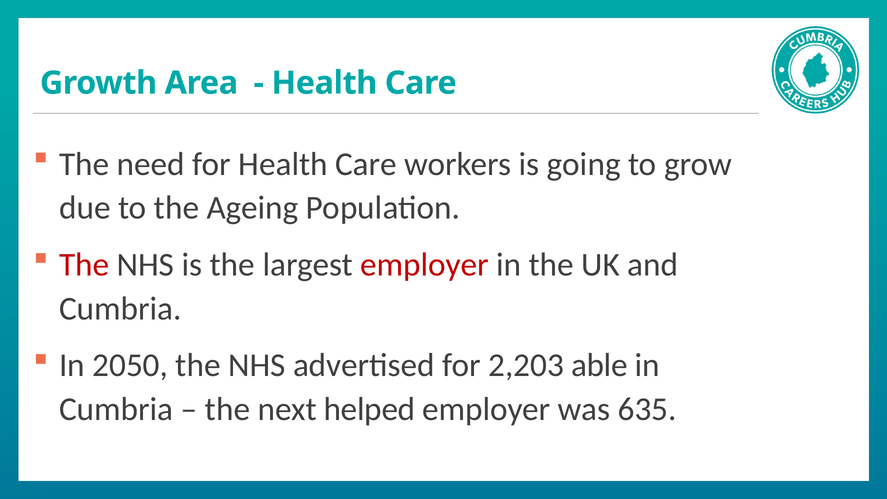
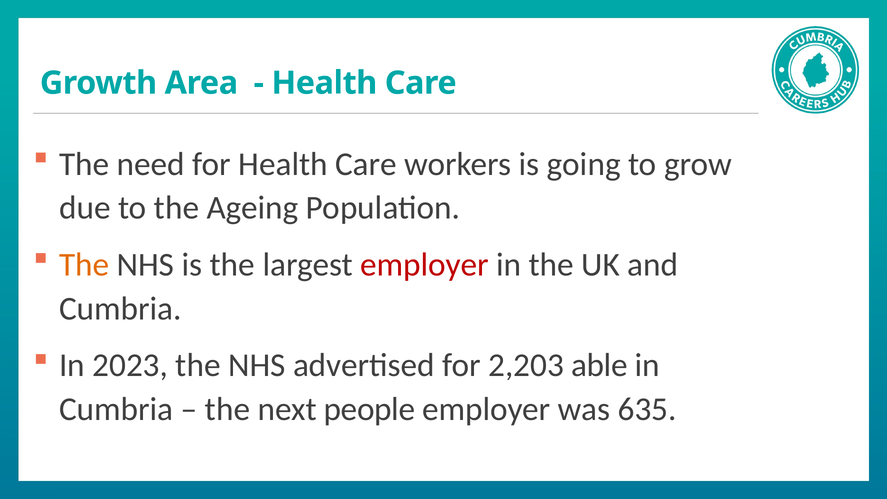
The colour: red -> orange (84, 265)
2050: 2050 -> 2023 (130, 365)
helped: helped -> people (370, 409)
